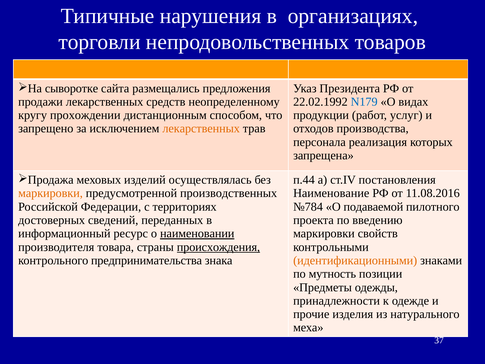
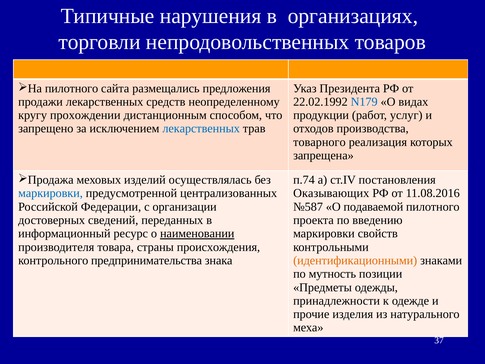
сыворотке: сыворотке -> пилотного (72, 88)
лекарственных colour: orange -> blue (201, 129)
персонала: персонала -> товарного (319, 142)
п.44: п.44 -> п.74 (304, 180)
маркировки colour: orange -> blue (50, 193)
производственных: производственных -> централизованных (229, 193)
Наименование: Наименование -> Оказывающих (331, 193)
территориях: территориях -> организации (185, 207)
№784: №784 -> №587 (308, 207)
происхождения underline: present -> none (218, 247)
